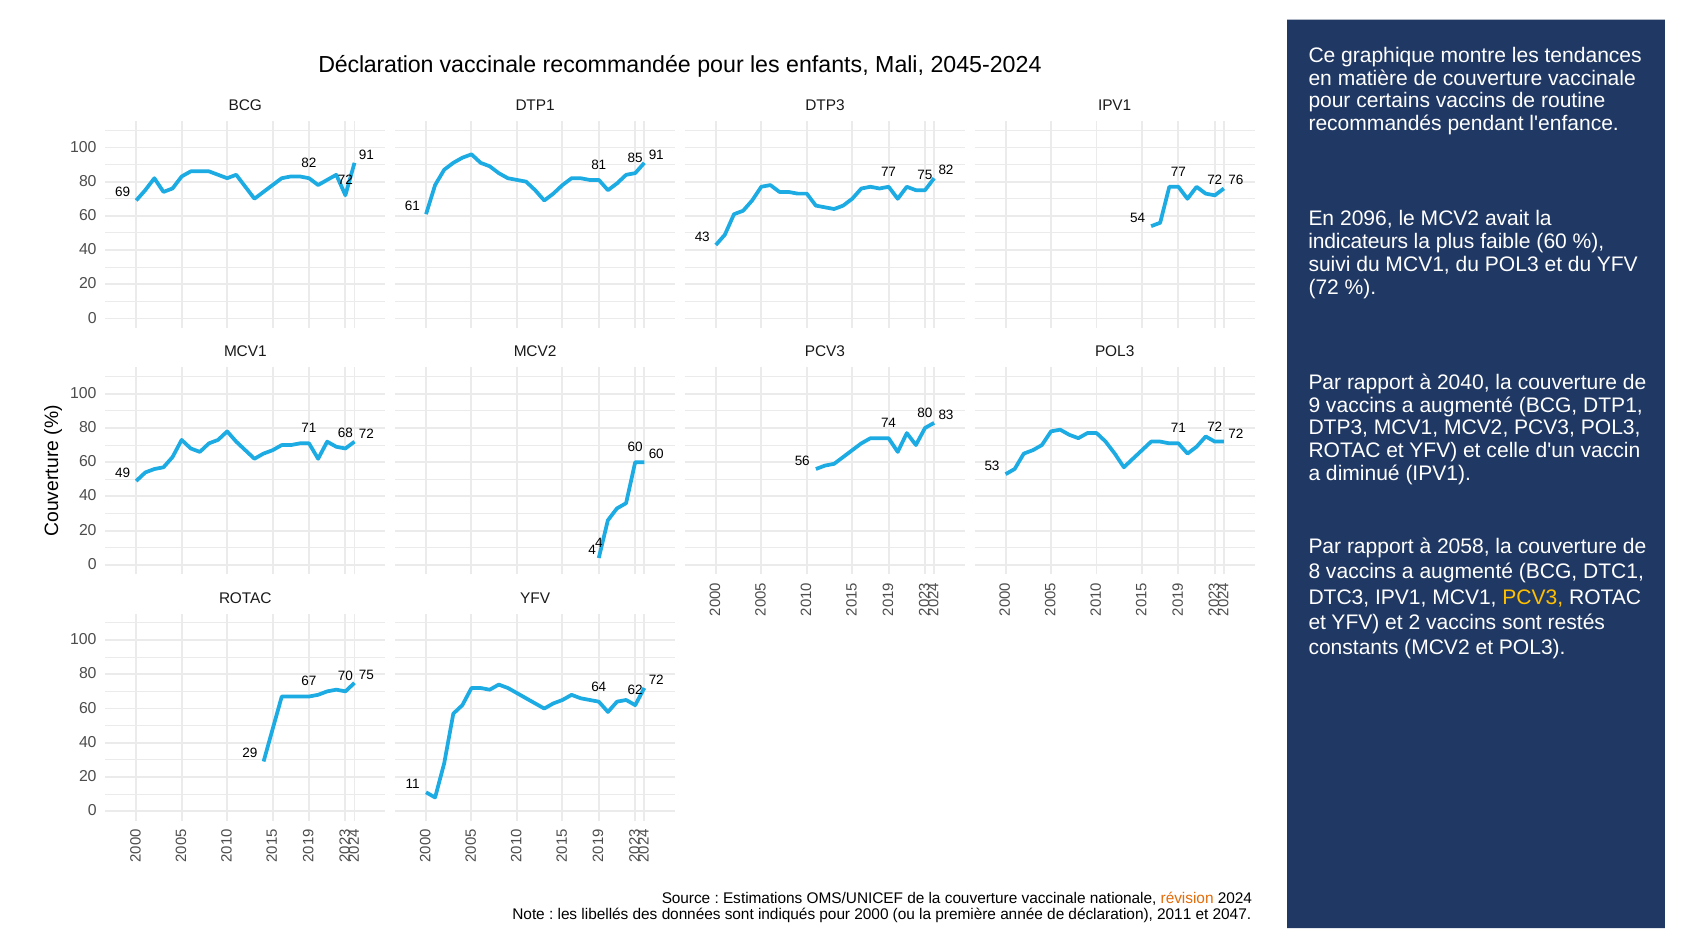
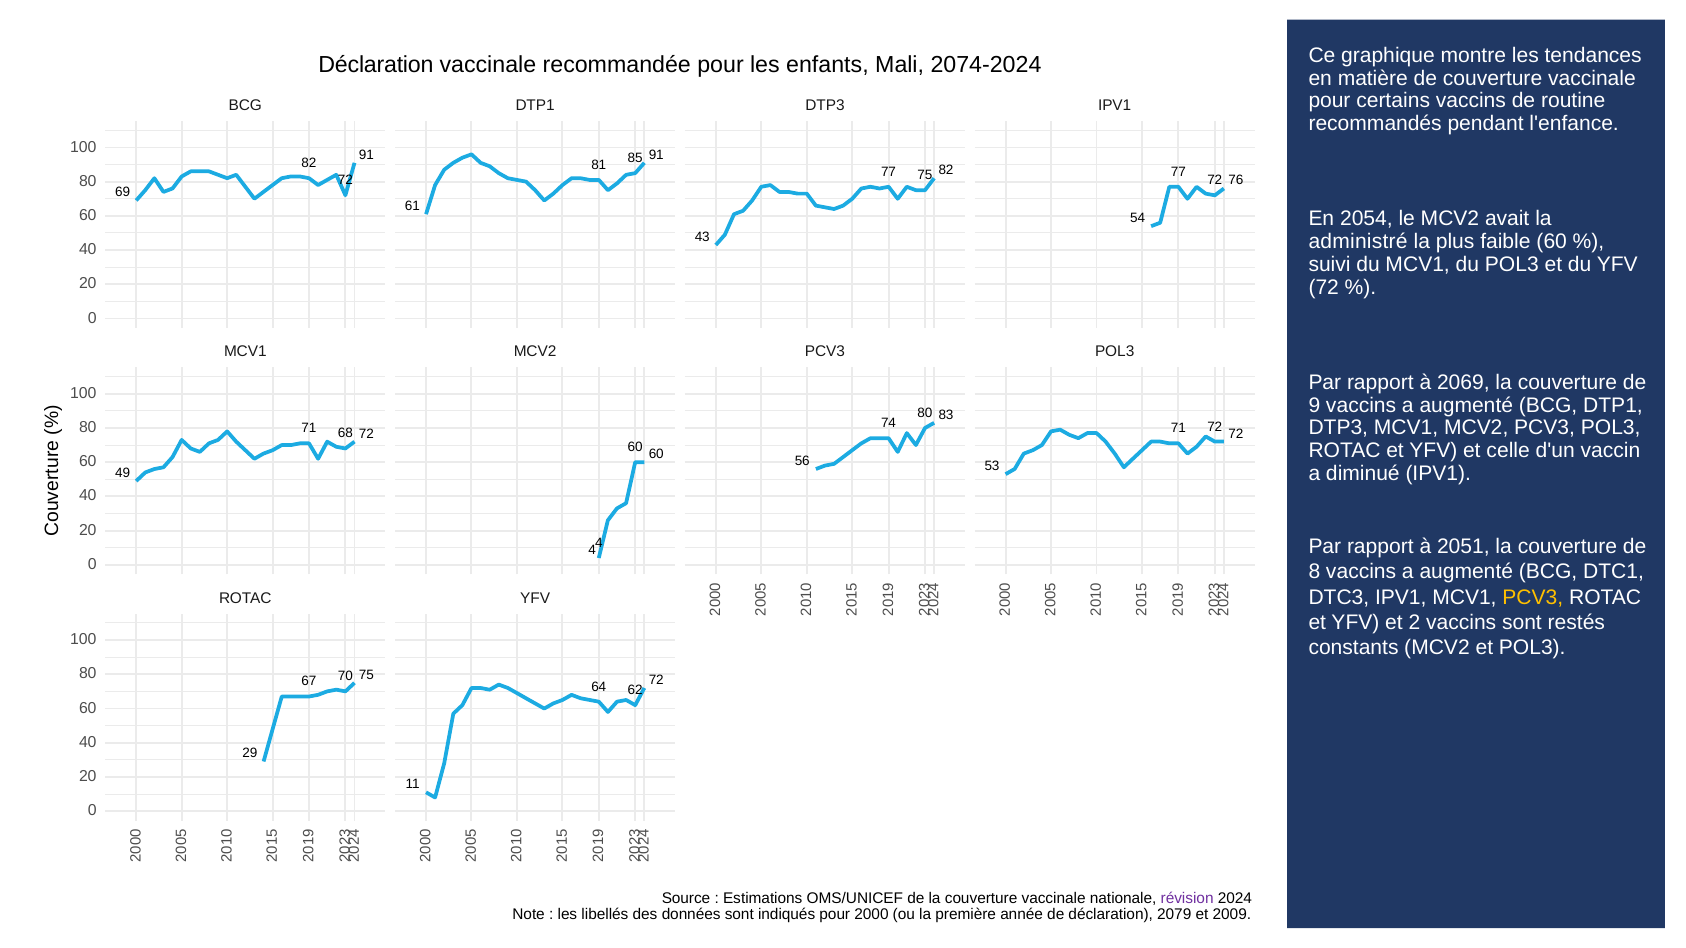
2045-2024: 2045-2024 -> 2074-2024 (986, 65)
2096: 2096 -> 2054 (1366, 219)
indicateurs: indicateurs -> administré (1358, 242)
2040: 2040 -> 2069 (1463, 383)
2058: 2058 -> 2051 (1463, 547)
révision colour: orange -> purple (1187, 899)
2011: 2011 -> 2079 (1174, 915)
2047: 2047 -> 2009 (1232, 915)
